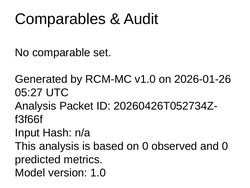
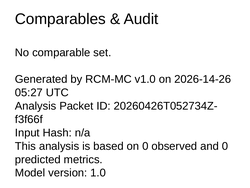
2026-01-26: 2026-01-26 -> 2026-14-26 (203, 79)
